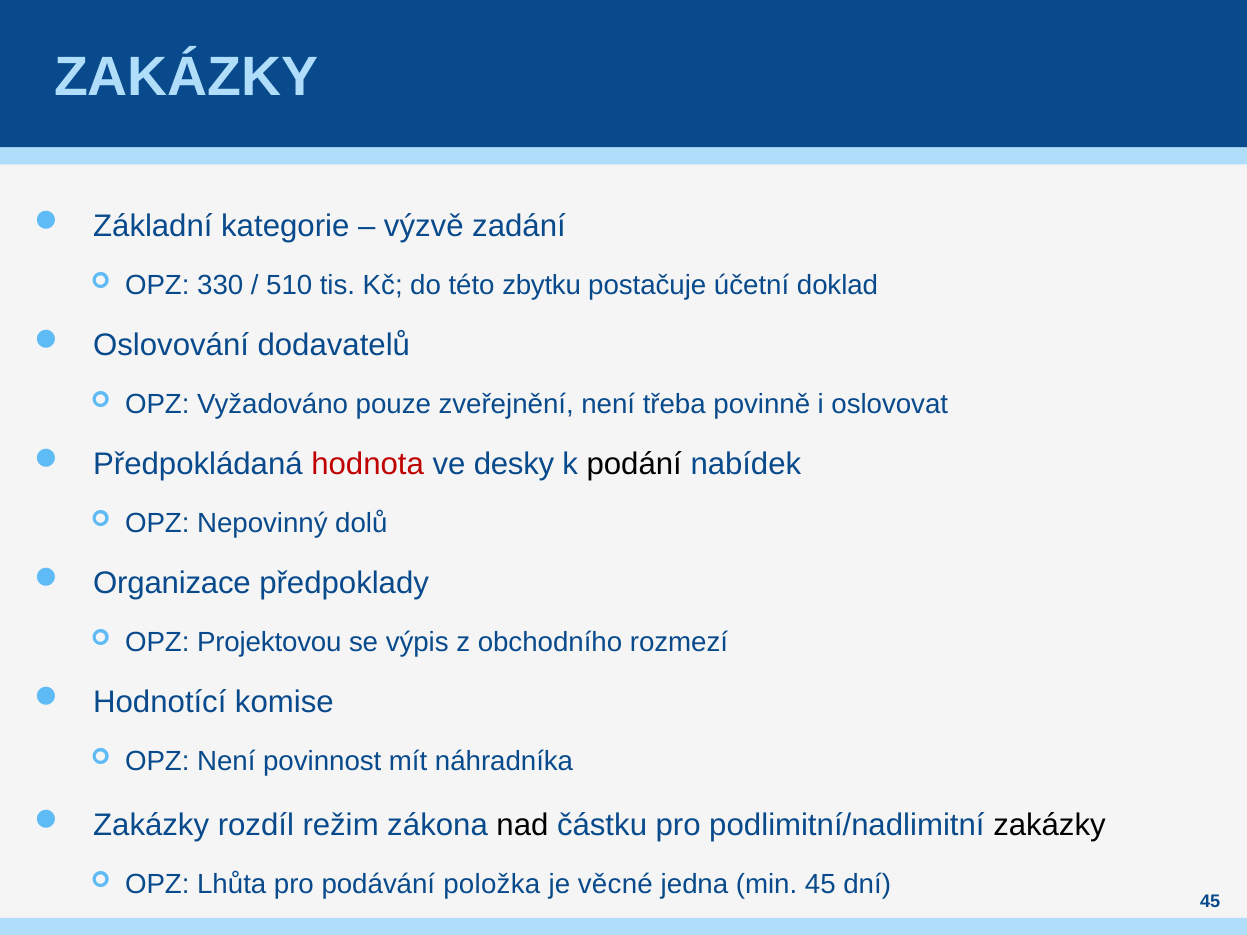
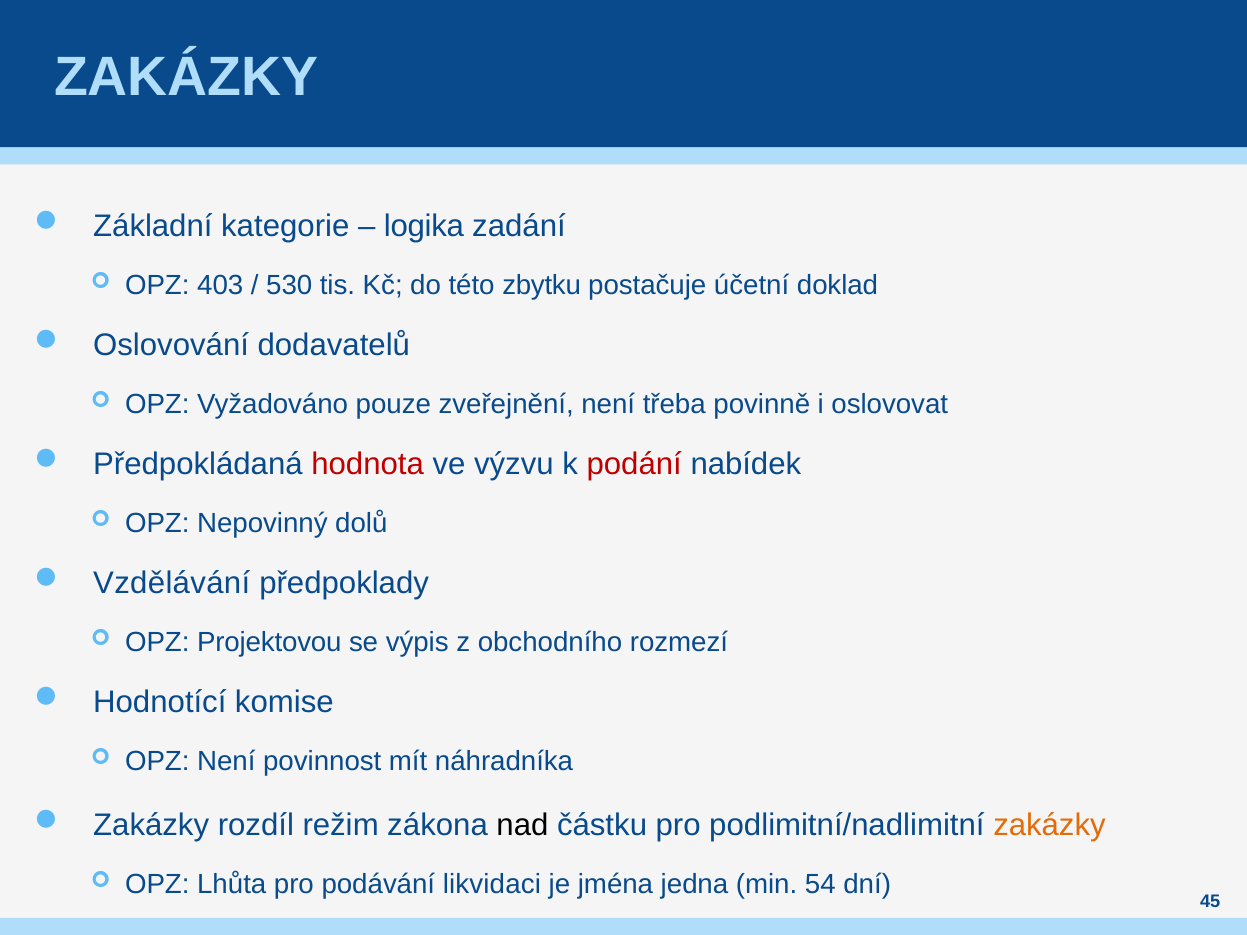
výzvě: výzvě -> logika (424, 226)
330: 330 -> 403 (220, 285)
510: 510 -> 530 (289, 285)
desky: desky -> výzvu (514, 464)
podání colour: black -> red (634, 464)
Organizace: Organizace -> Vzdělávání (172, 584)
zakázky colour: black -> orange (1049, 825)
položka: položka -> likvidaci (492, 885)
věcné: věcné -> jména (615, 885)
min 45: 45 -> 54 (820, 885)
